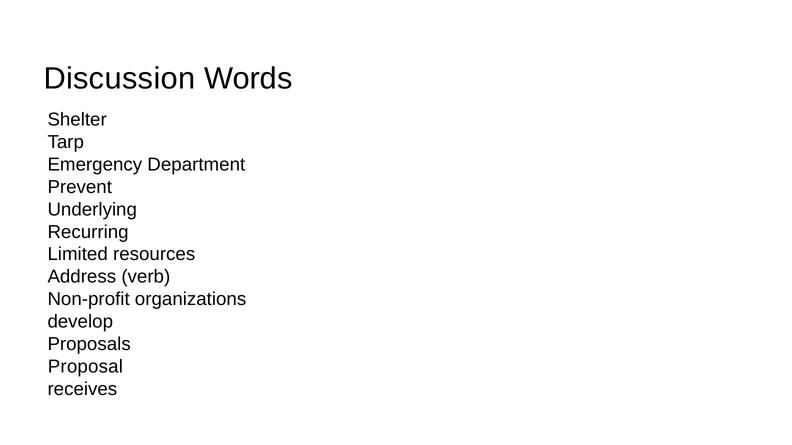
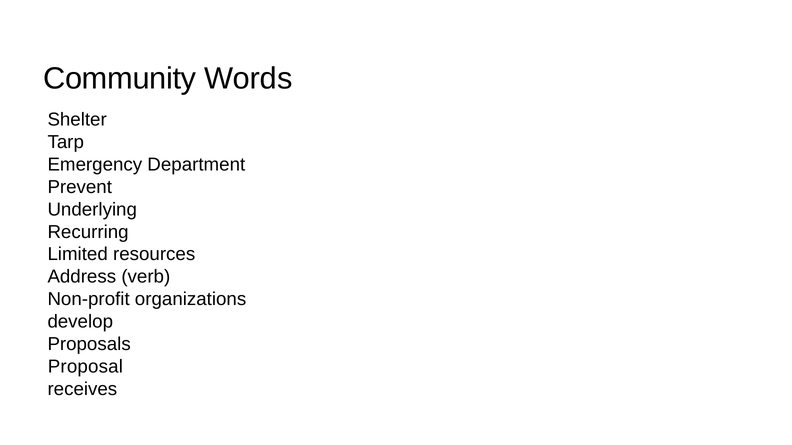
Discussion: Discussion -> Community (120, 79)
